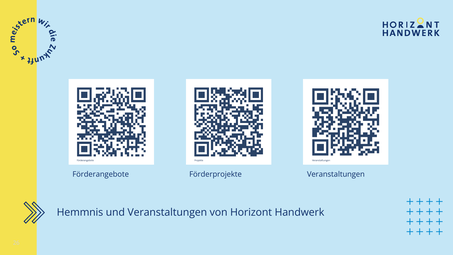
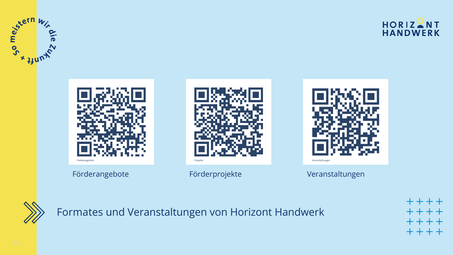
Hemmnis: Hemmnis -> Formates (80, 212)
